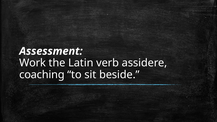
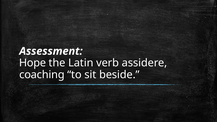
Work: Work -> Hope (33, 63)
